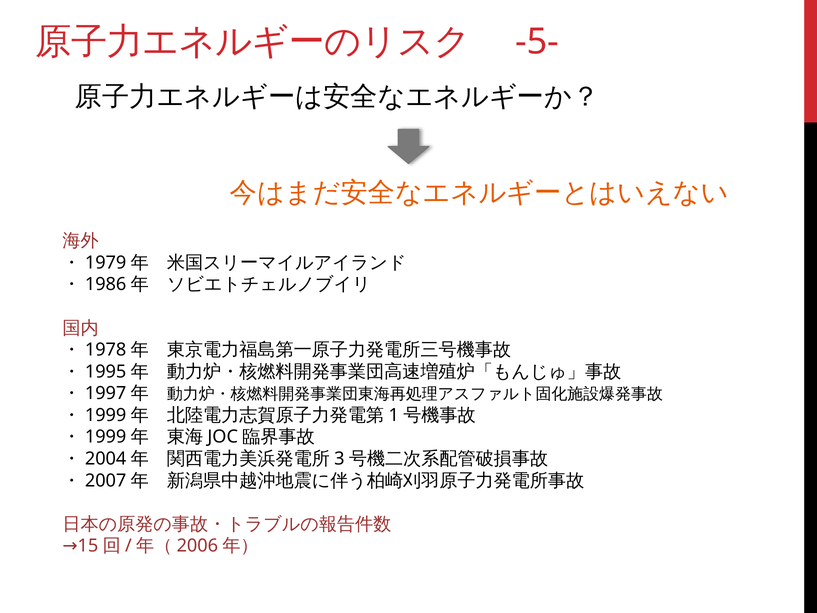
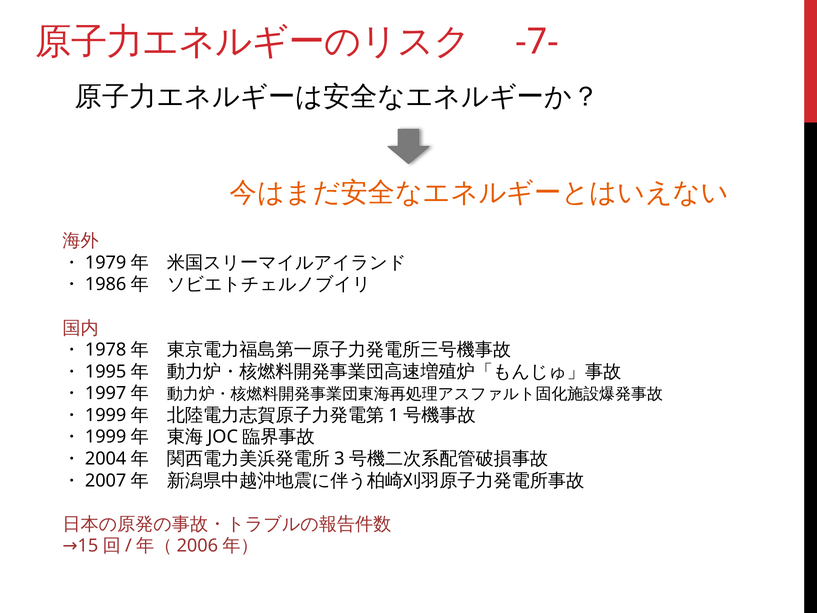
-5-: -5- -> -7- (537, 42)
